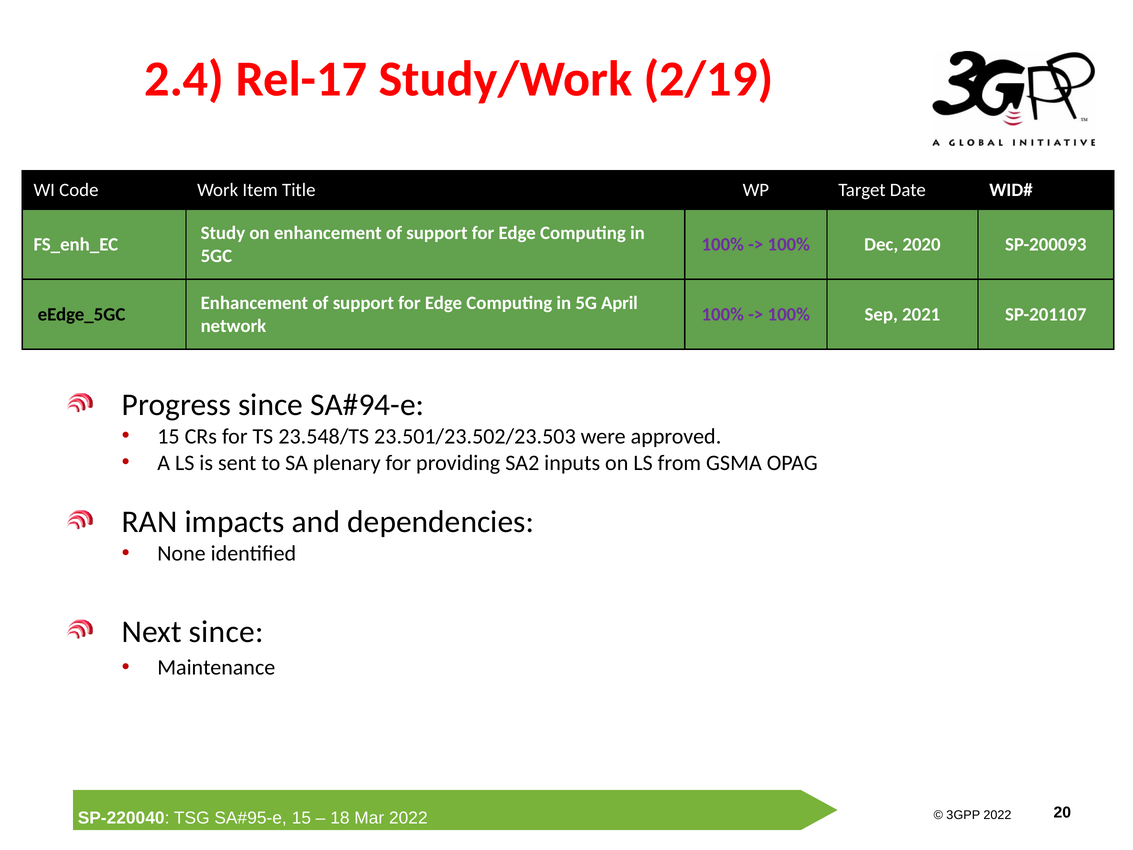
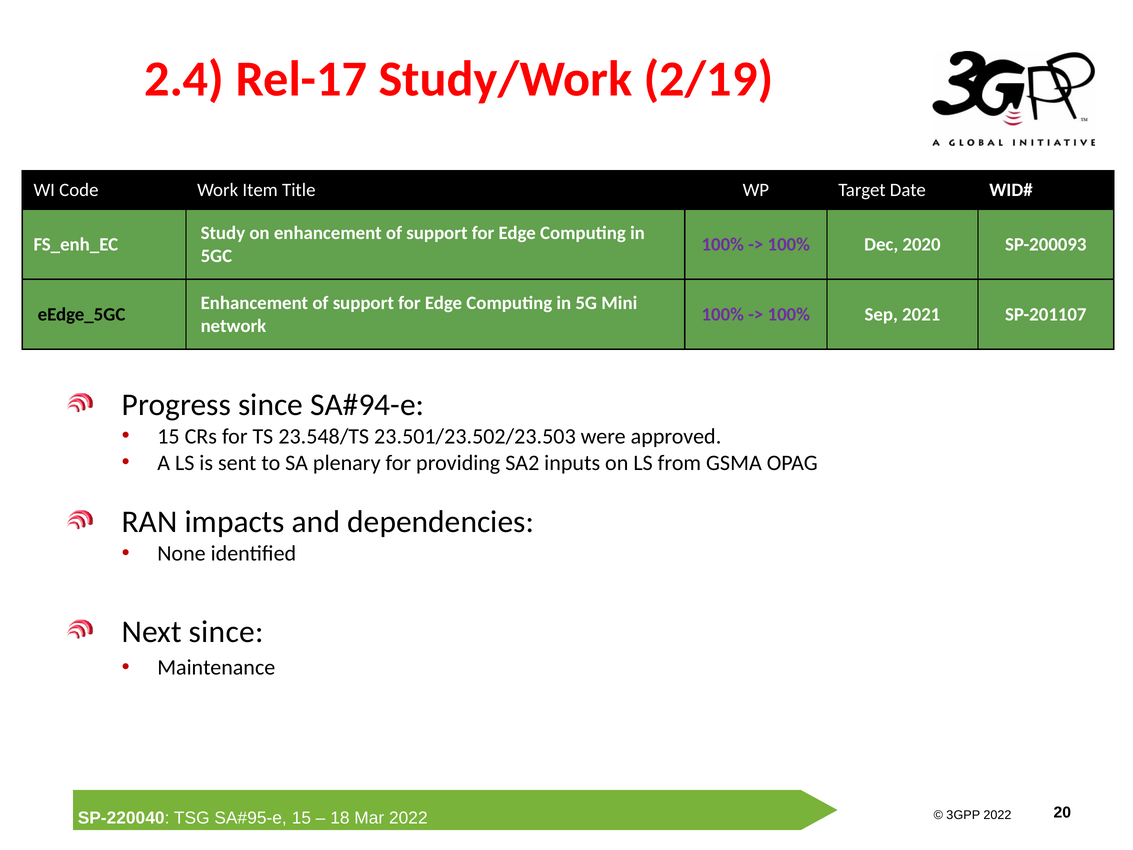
April: April -> Mini (619, 303)
